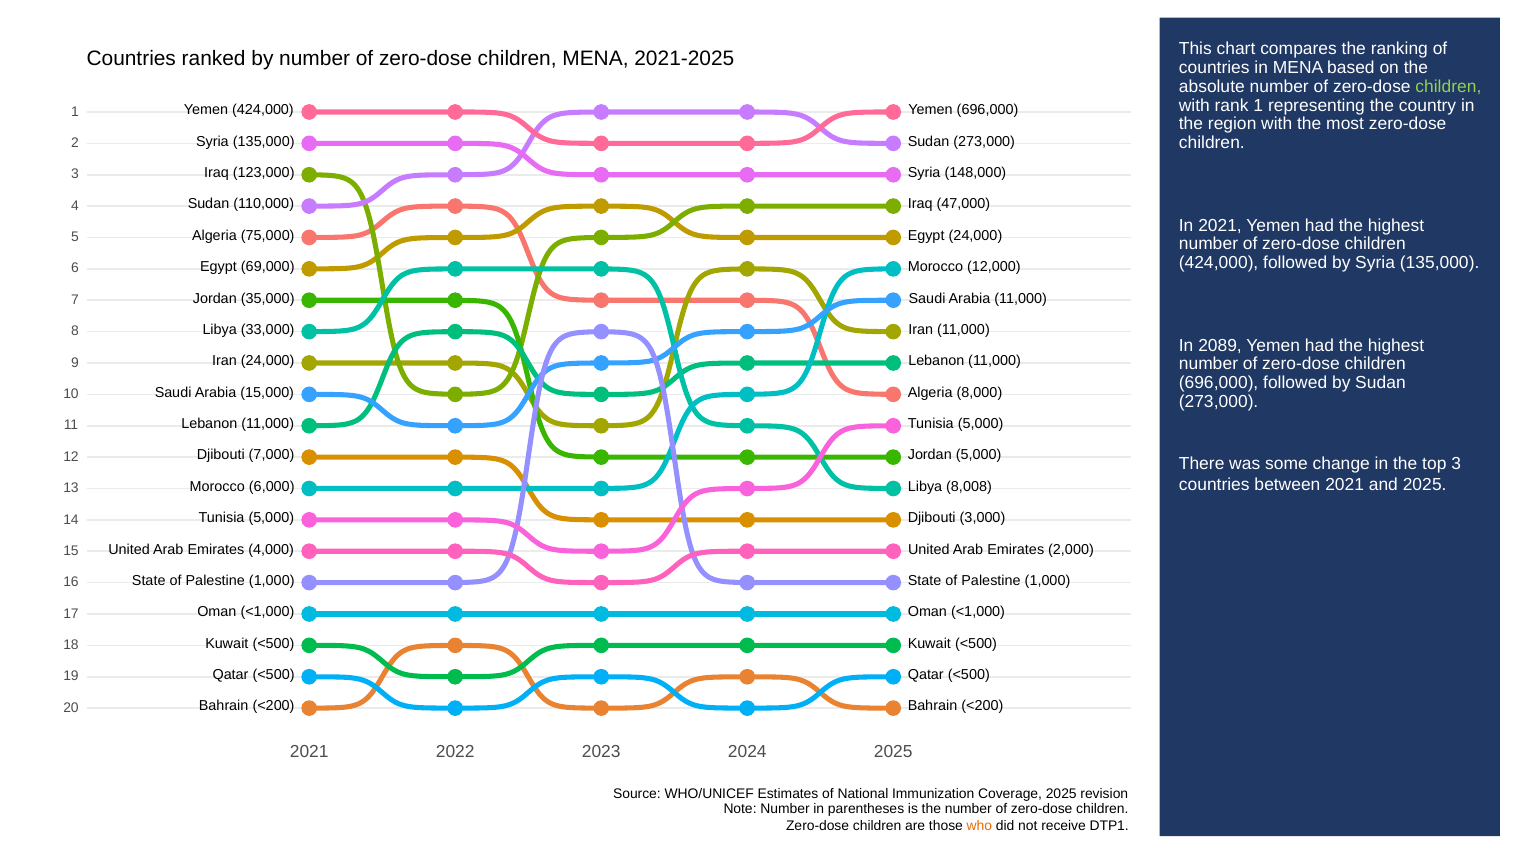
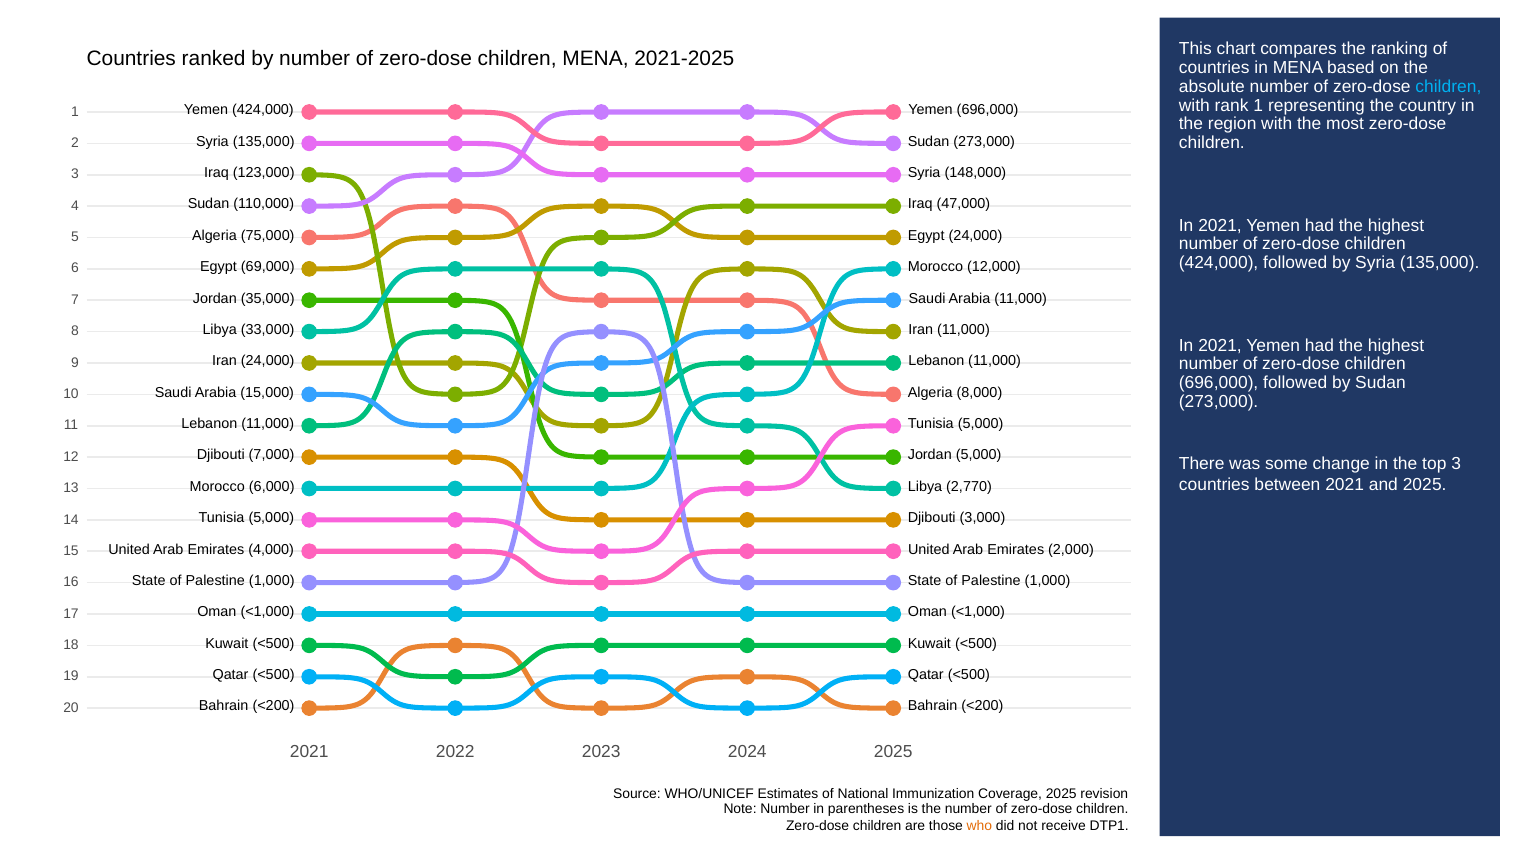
children colour: light green -> light blue (1448, 87)
2089: 2089 -> 2021 (1220, 346)
8,008: 8,008 -> 2,770 (969, 487)
